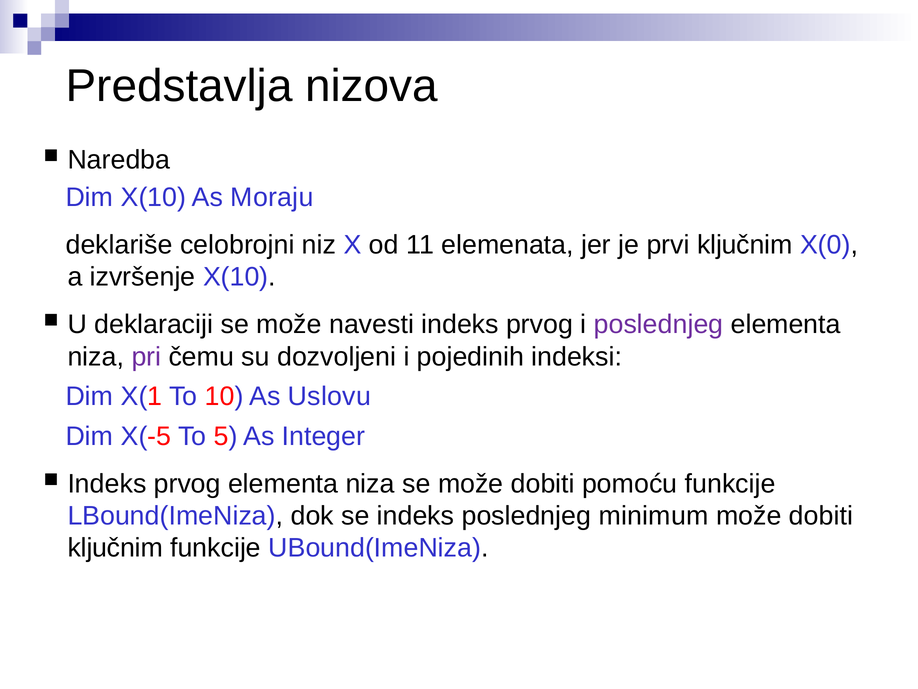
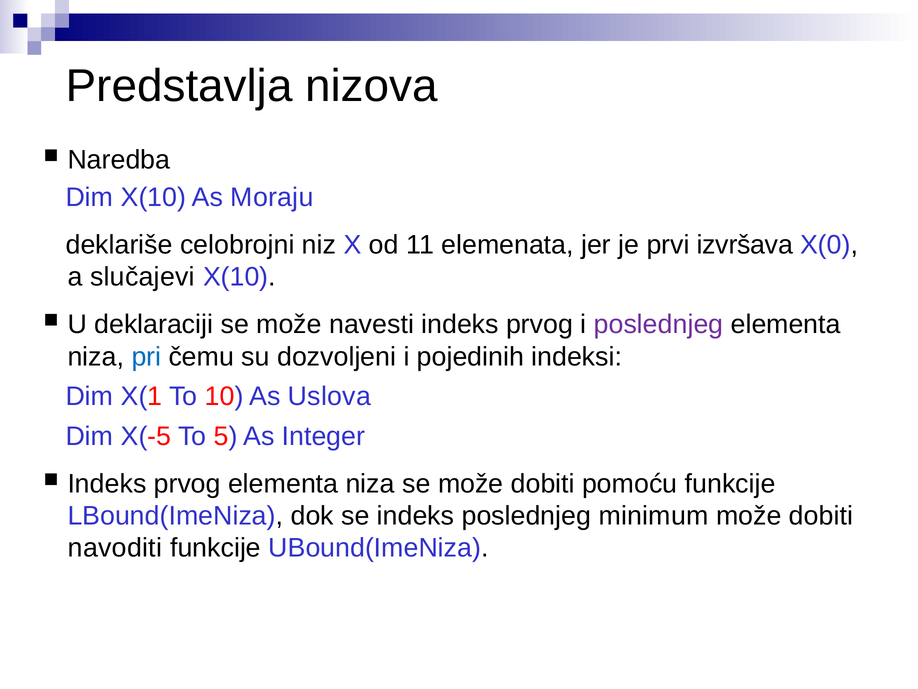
prvi ključnim: ključnim -> izvršava (745, 245)
izvršenje: izvršenje -> slučajevi (142, 277)
pri colour: purple -> blue (146, 356)
Uslovu: Uslovu -> Uslova (329, 396)
ključnim: ključnim -> navoditi (115, 548)
